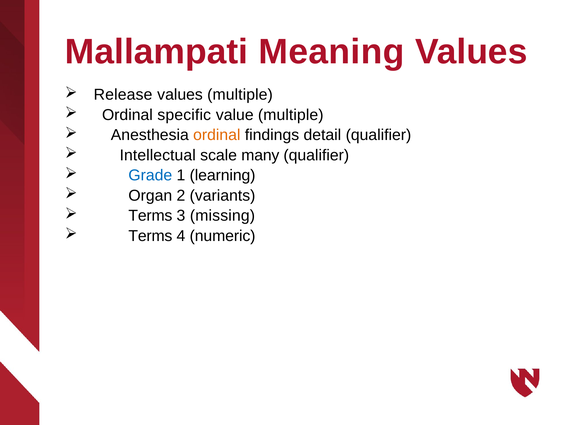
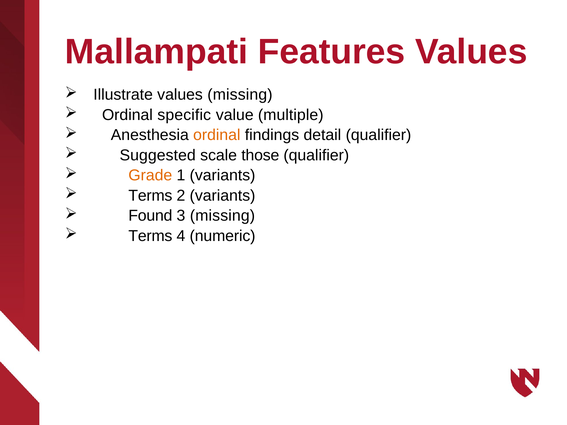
Meaning: Meaning -> Features (332, 52)
Release: Release -> Illustrate (123, 95)
values multiple: multiple -> missing (240, 95)
Intellectual: Intellectual -> Suggested (158, 155)
many: many -> those (260, 155)
Grade colour: blue -> orange (150, 176)
1 learning: learning -> variants (223, 176)
Organ: Organ -> Terms (150, 196)
Terms: Terms -> Found (150, 216)
